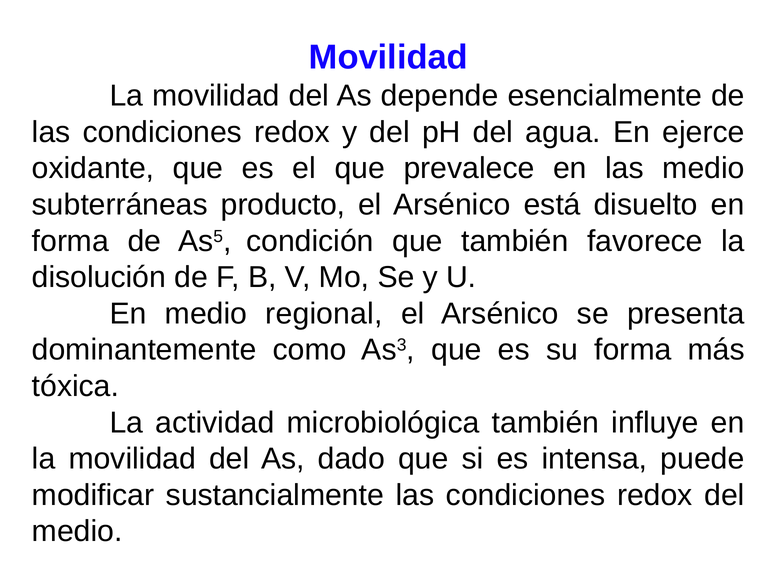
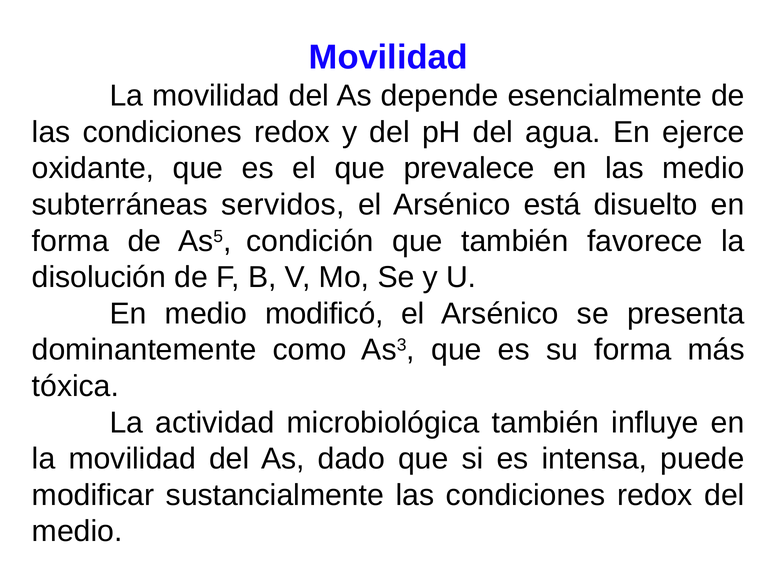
producto: producto -> servidos (283, 205)
regional: regional -> modificó (324, 314)
